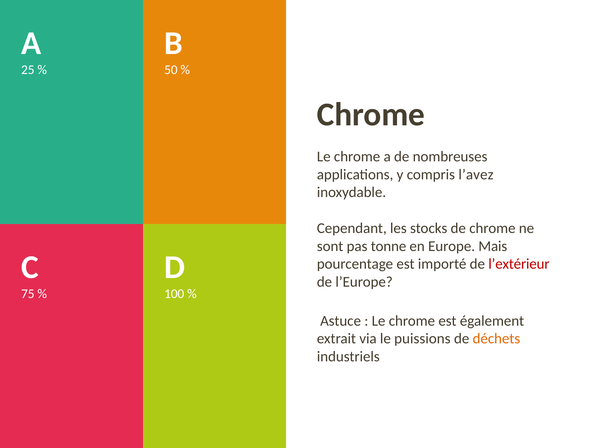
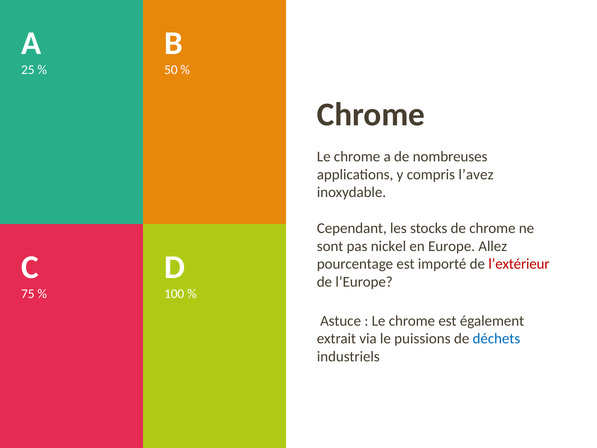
tonne: tonne -> nickel (388, 246)
Mais: Mais -> Allez (493, 246)
déchets colour: orange -> blue (496, 338)
